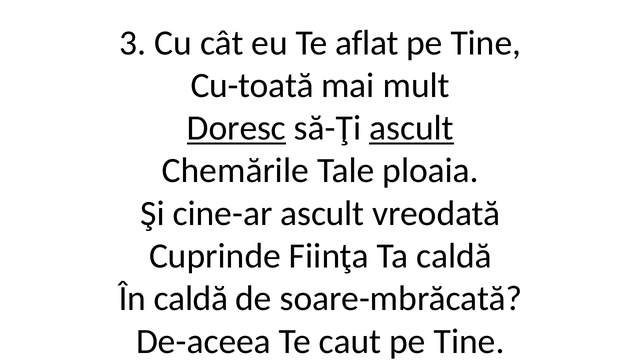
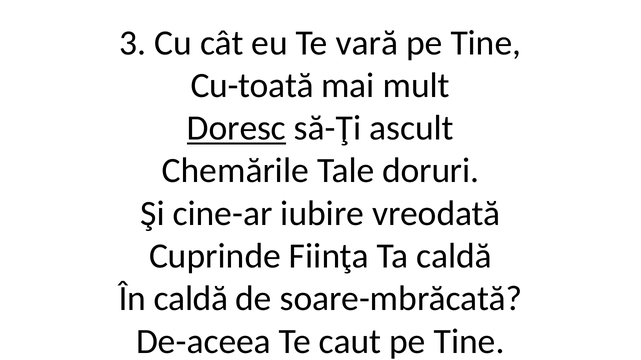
aflat: aflat -> vară (367, 43)
ascult underline: present -> none (411, 128)
ploaia: ploaia -> doruri (431, 171)
cine-ar ascult: ascult -> iubire (322, 214)
